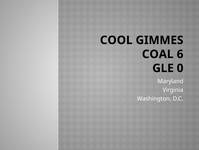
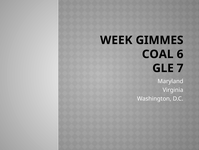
COOL: COOL -> WEEK (116, 40)
0: 0 -> 7 (180, 68)
